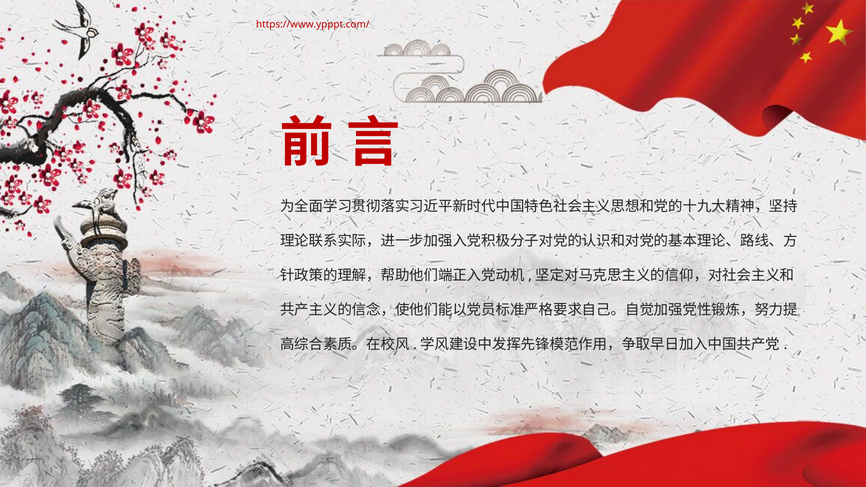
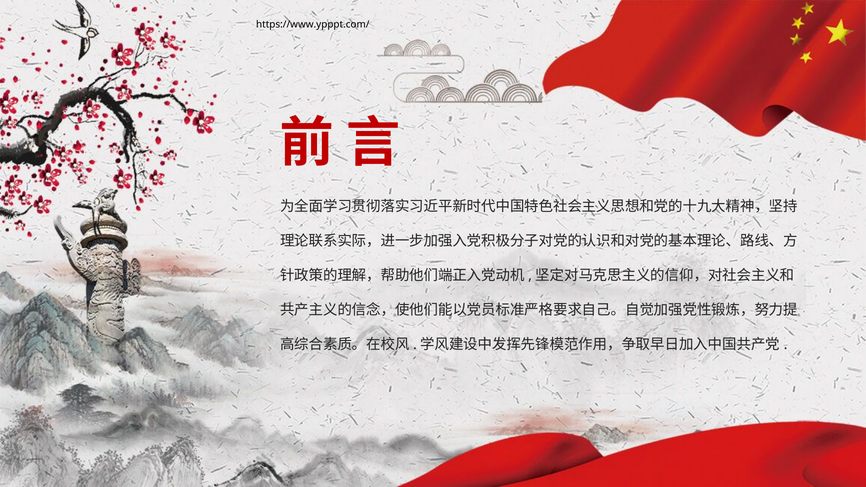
https://www.ypppt.com/ colour: red -> black (313, 24)
